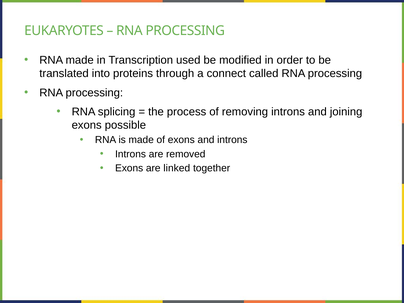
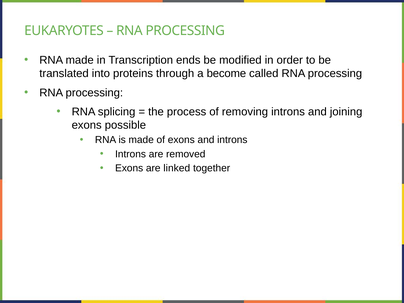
used: used -> ends (188, 60)
connect: connect -> become (226, 74)
